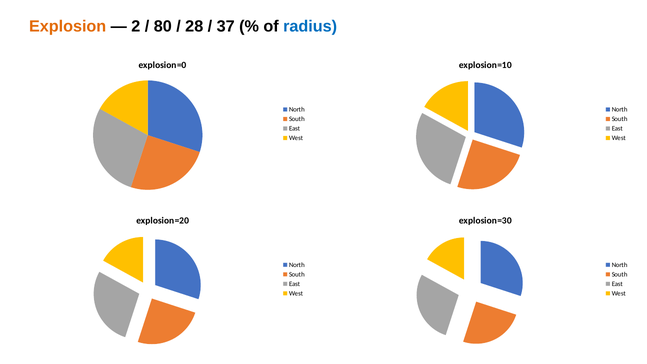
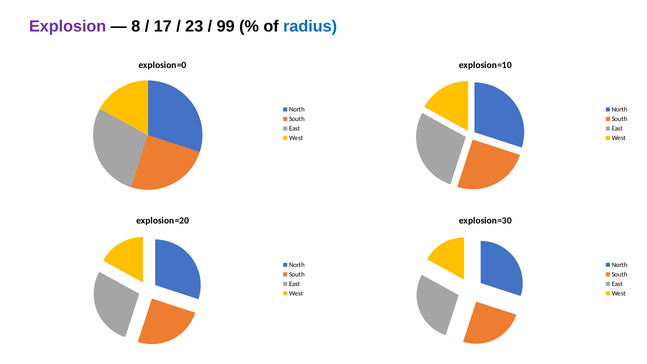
Explosion colour: orange -> purple (68, 26)
2: 2 -> 8 (136, 26)
80: 80 -> 17 (163, 26)
28: 28 -> 23 (194, 26)
37: 37 -> 99 (226, 26)
